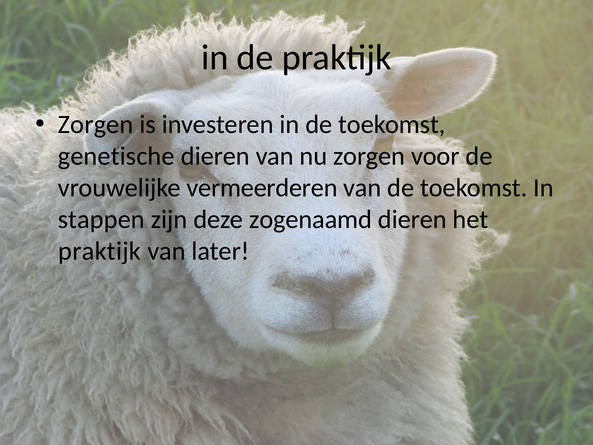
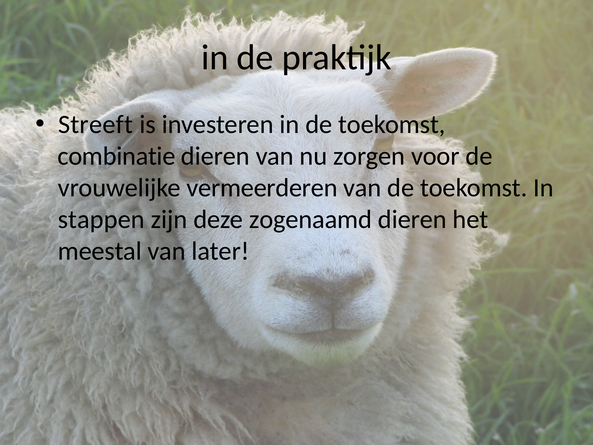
Zorgen: Zorgen -> Streeft (96, 124)
genetische: genetische -> combinatie (116, 156)
praktijk: praktijk -> meestal (100, 251)
